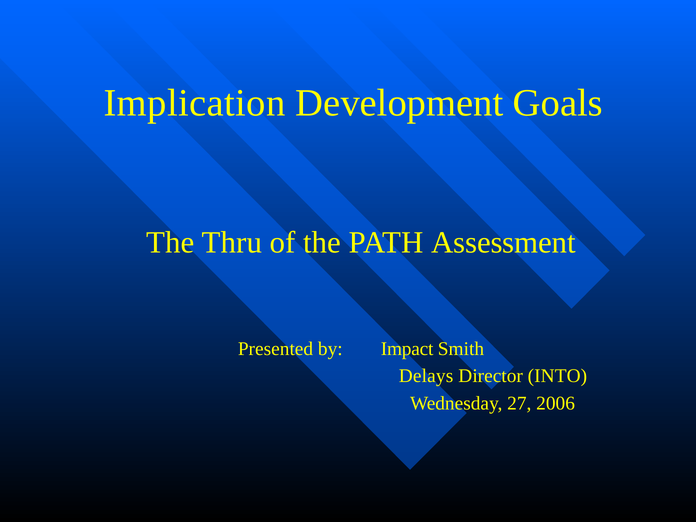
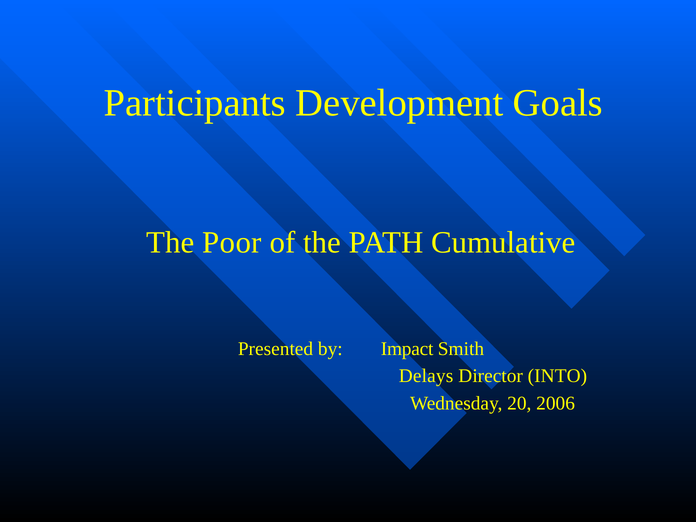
Implication: Implication -> Participants (195, 103)
Thru: Thru -> Poor (232, 243)
Assessment: Assessment -> Cumulative (503, 243)
27: 27 -> 20 (519, 403)
